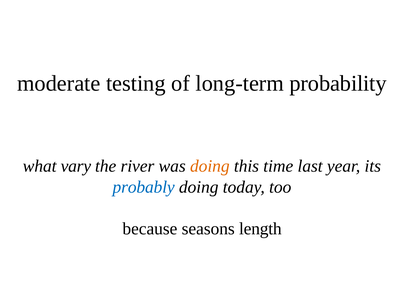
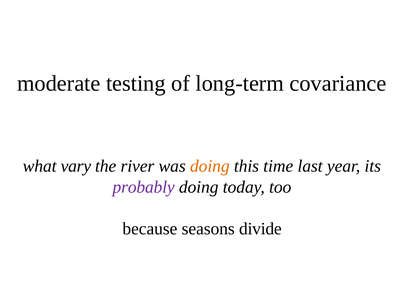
probability: probability -> covariance (338, 83)
probably colour: blue -> purple (144, 187)
length: length -> divide (260, 229)
